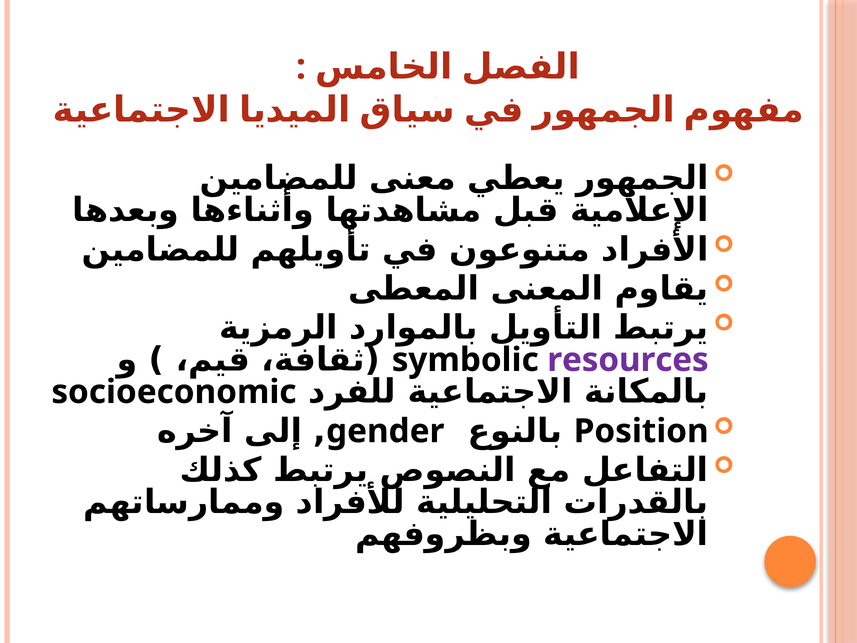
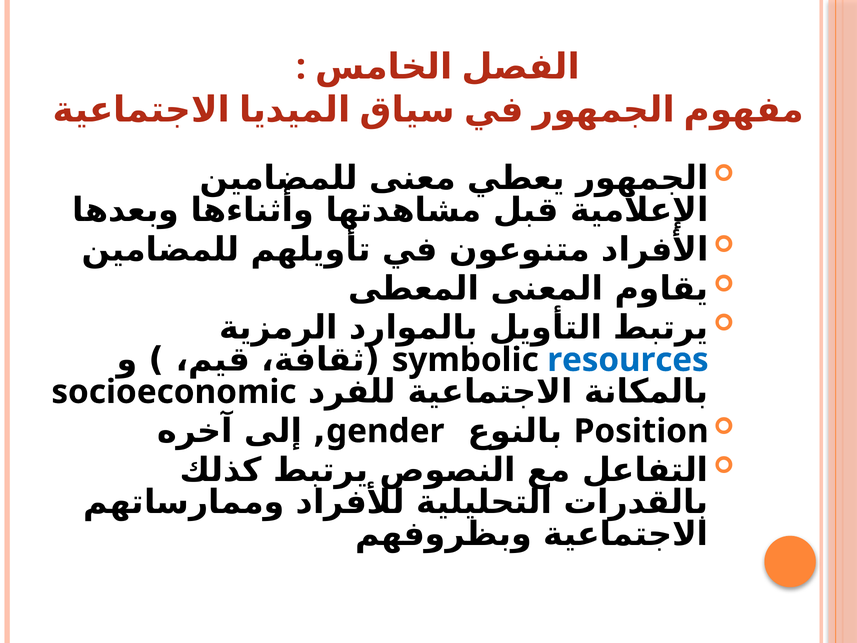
resources colour: purple -> blue (628, 360)
